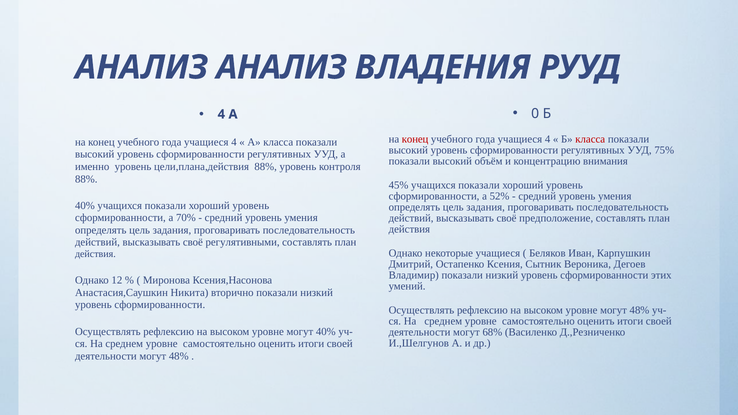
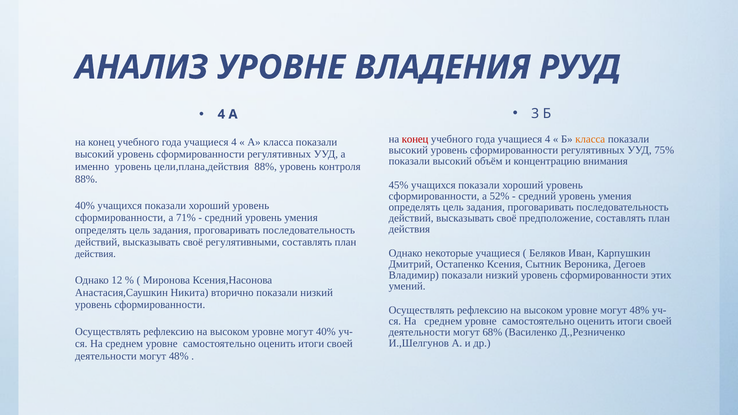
АНАЛИЗ АНАЛИЗ: АНАЛИЗ -> УРОВНЕ (281, 67)
0: 0 -> 3 (535, 114)
класса colour: red -> orange (590, 139)
70%: 70% -> 71% (186, 218)
